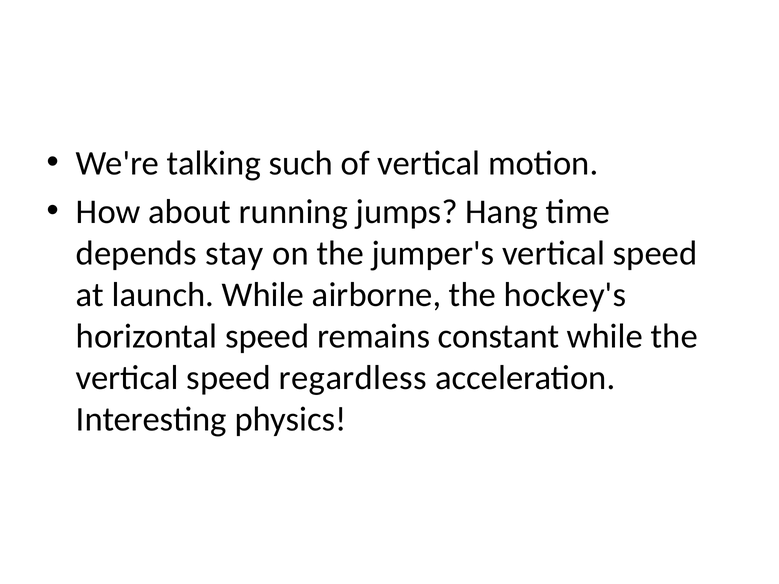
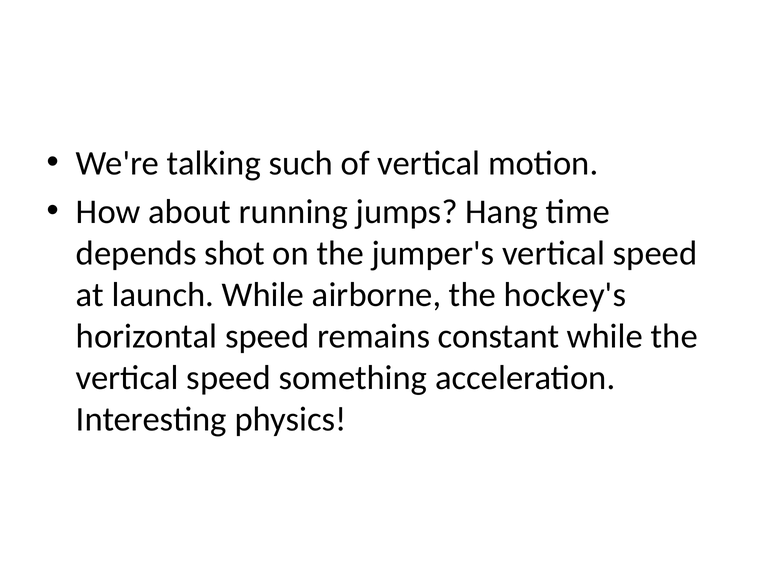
stay: stay -> shot (235, 253)
regardless: regardless -> something (353, 378)
